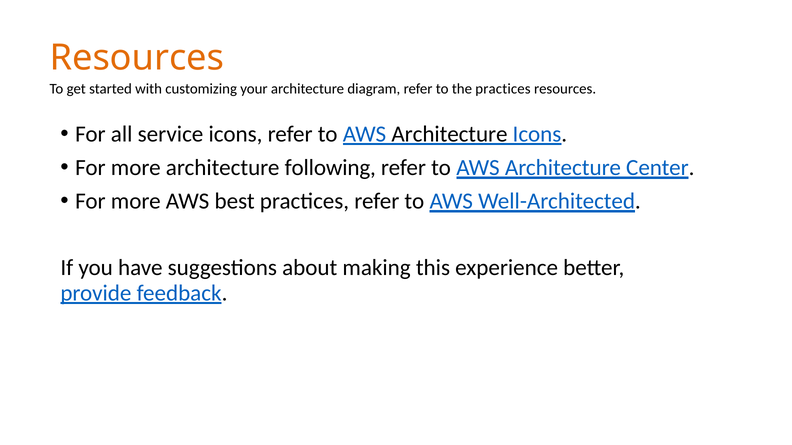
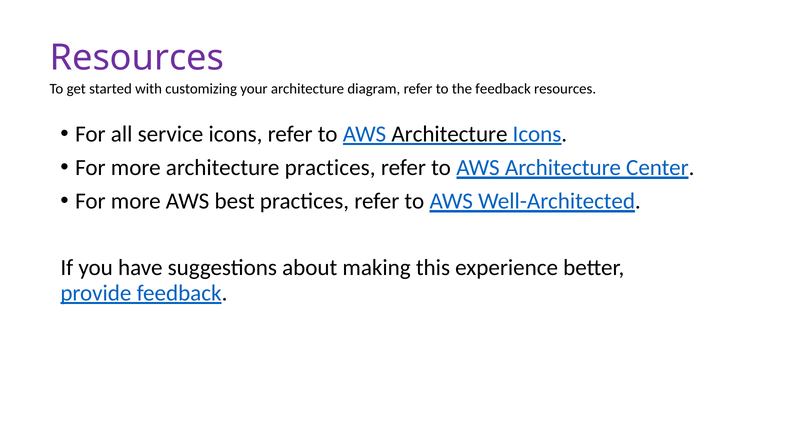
Resources colour: orange -> purple (137, 58)
the practices: practices -> feedback (503, 89)
architecture following: following -> practices (330, 168)
